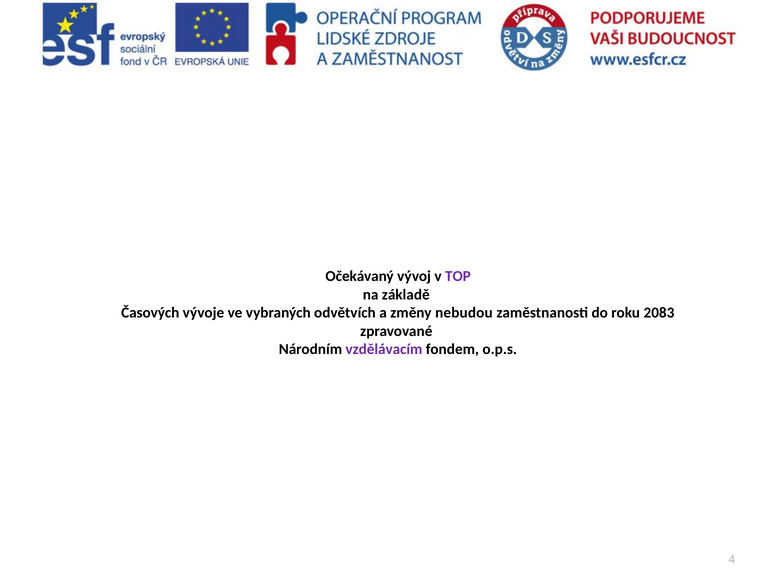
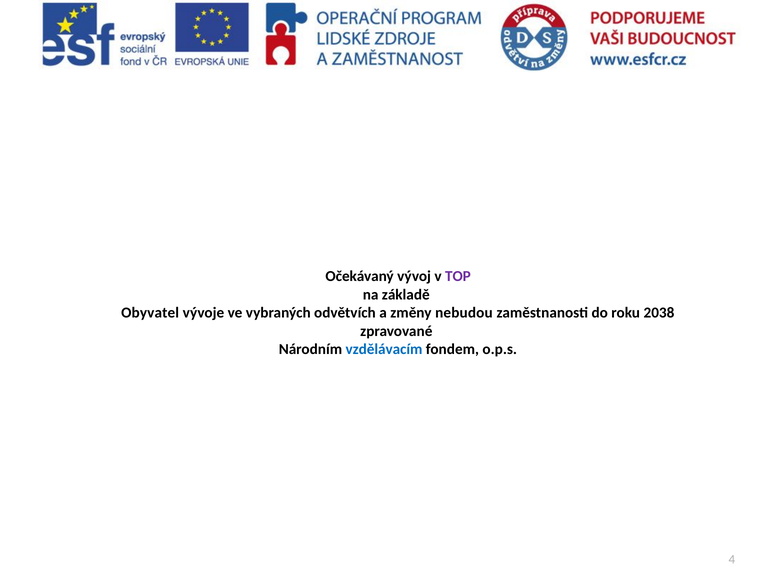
Časových: Časových -> Obyvatel (150, 313)
2083: 2083 -> 2038 (659, 313)
vzdělávacím colour: purple -> blue (384, 350)
